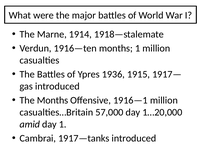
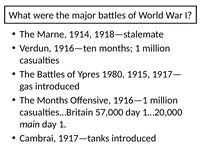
1936: 1936 -> 1980 (113, 75)
amid: amid -> main (30, 125)
